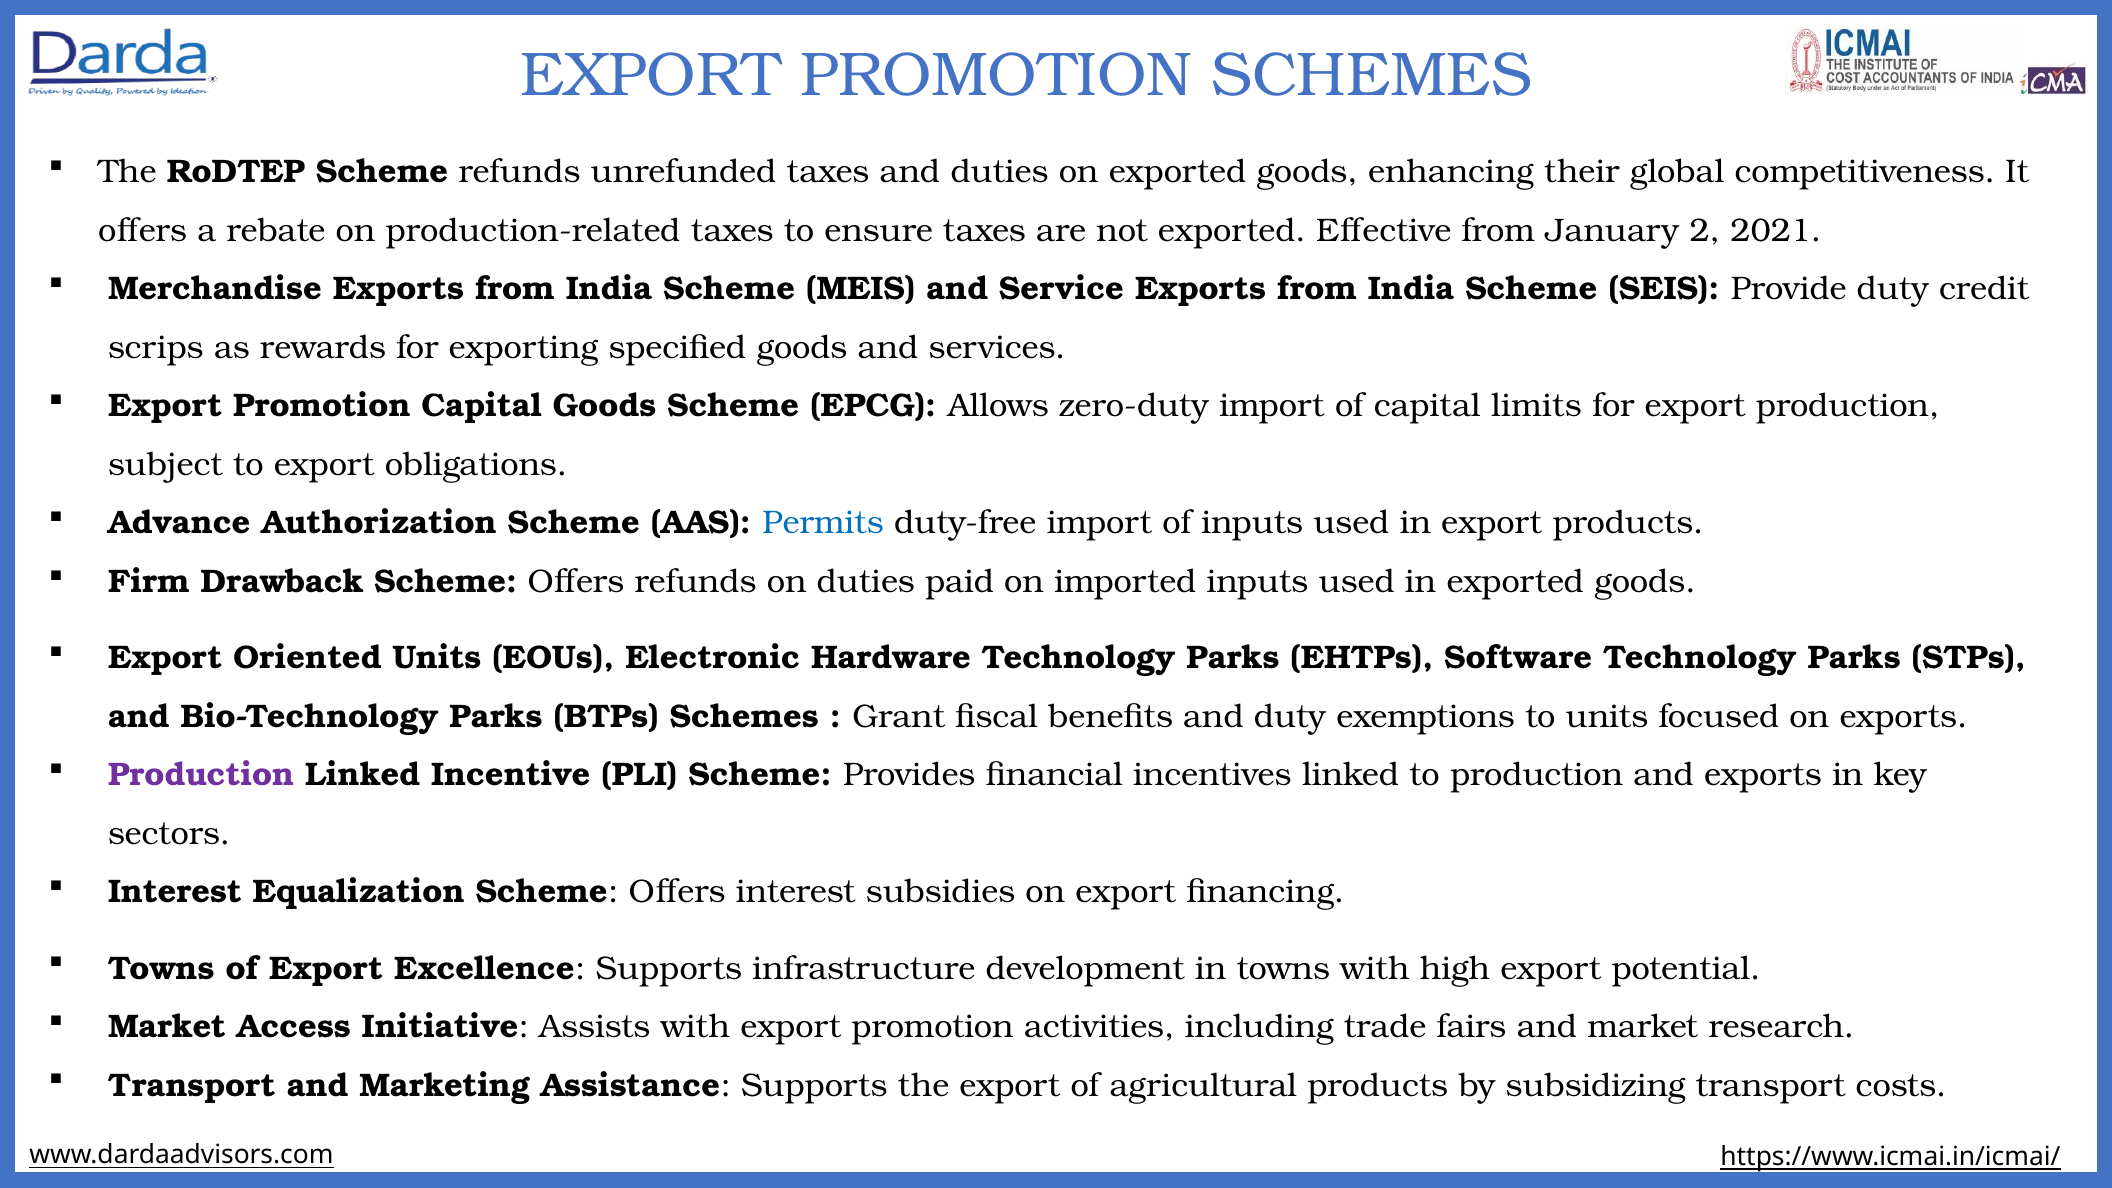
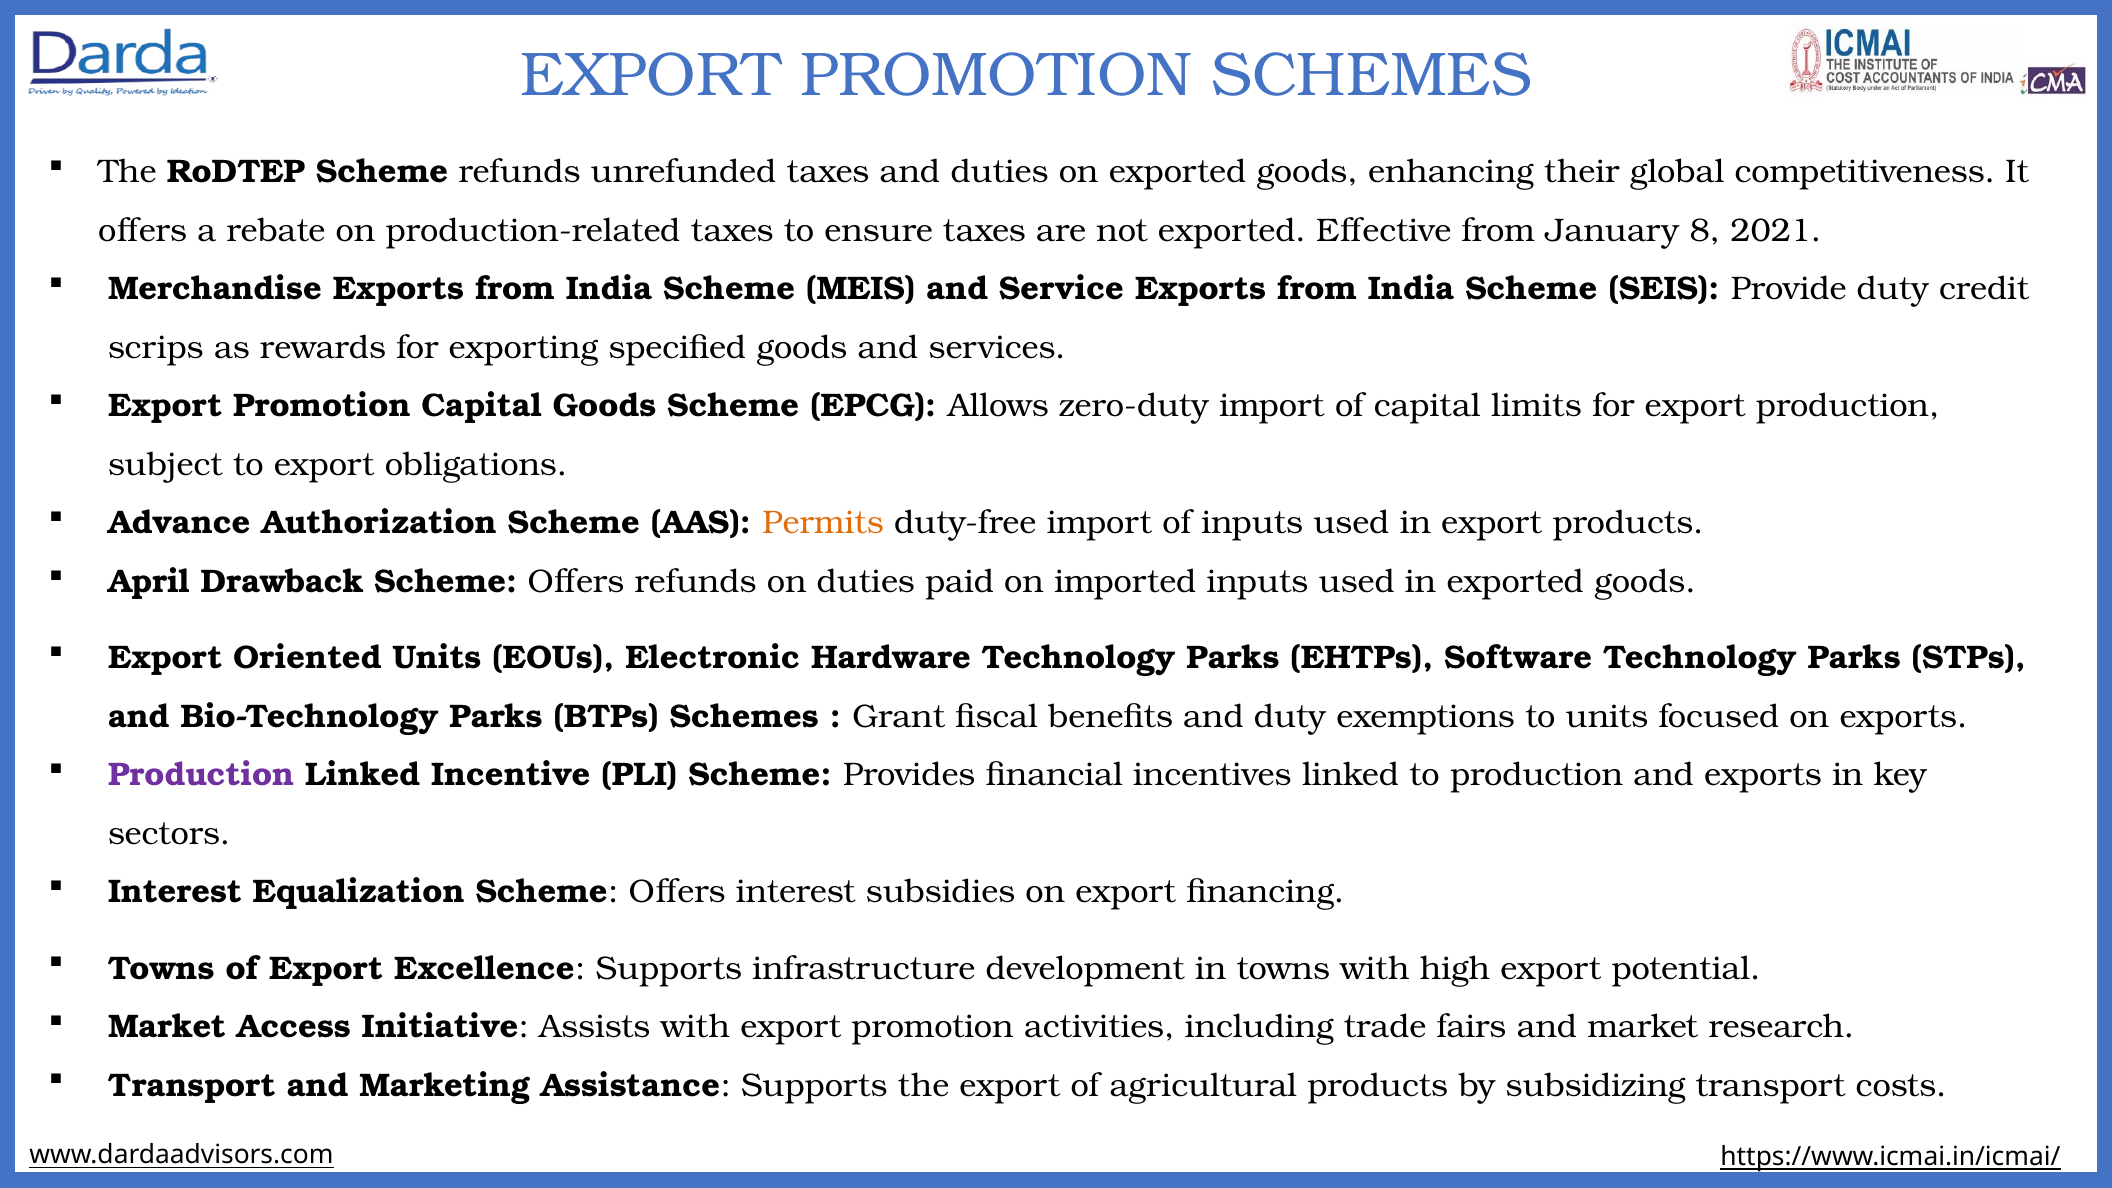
2: 2 -> 8 (1705, 230)
Permits colour: blue -> orange (823, 523)
Firm: Firm -> April (149, 582)
